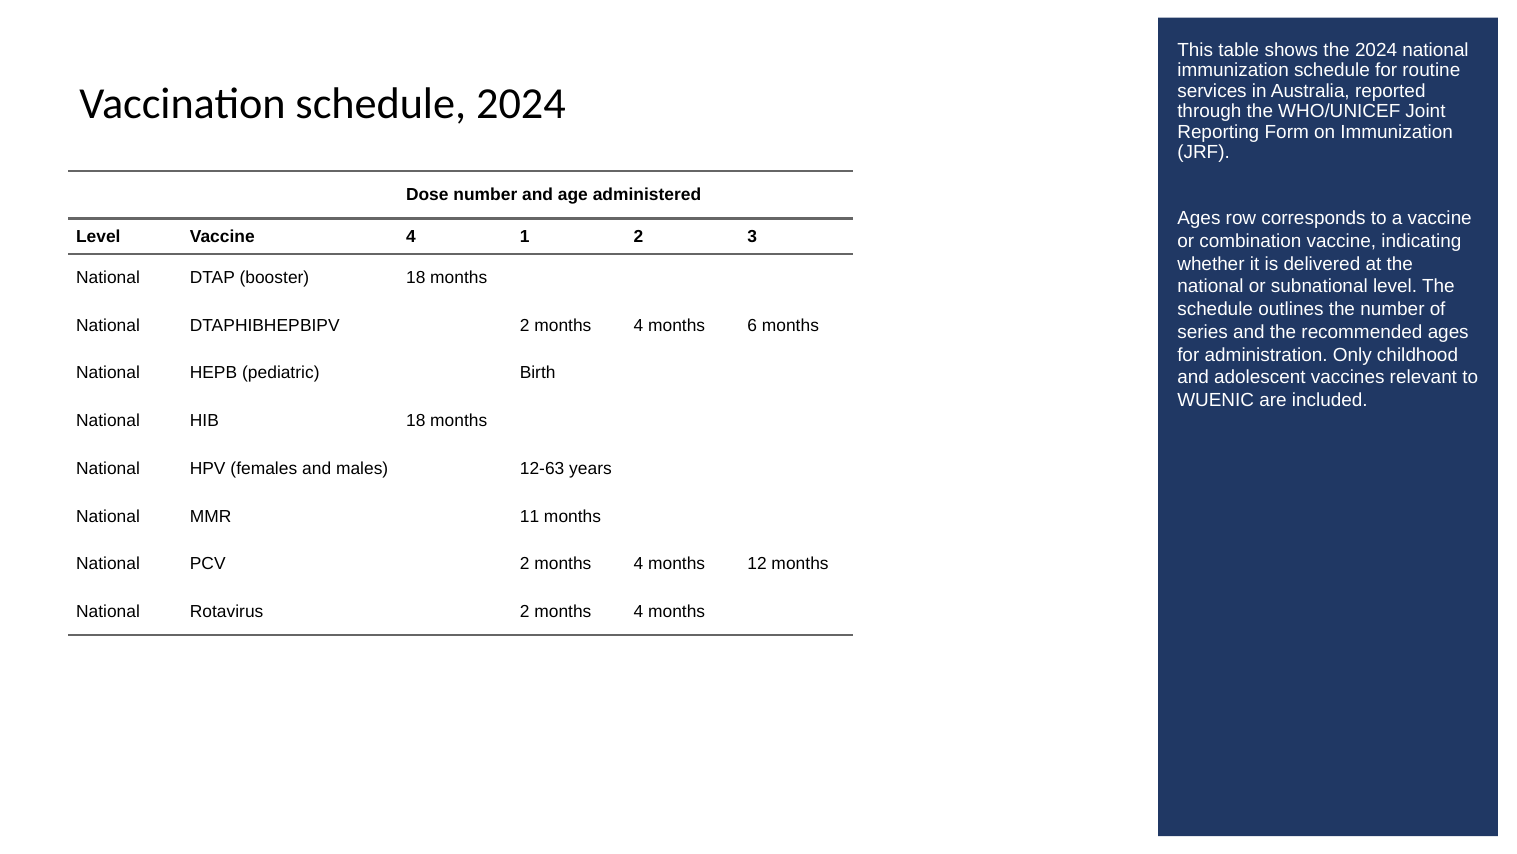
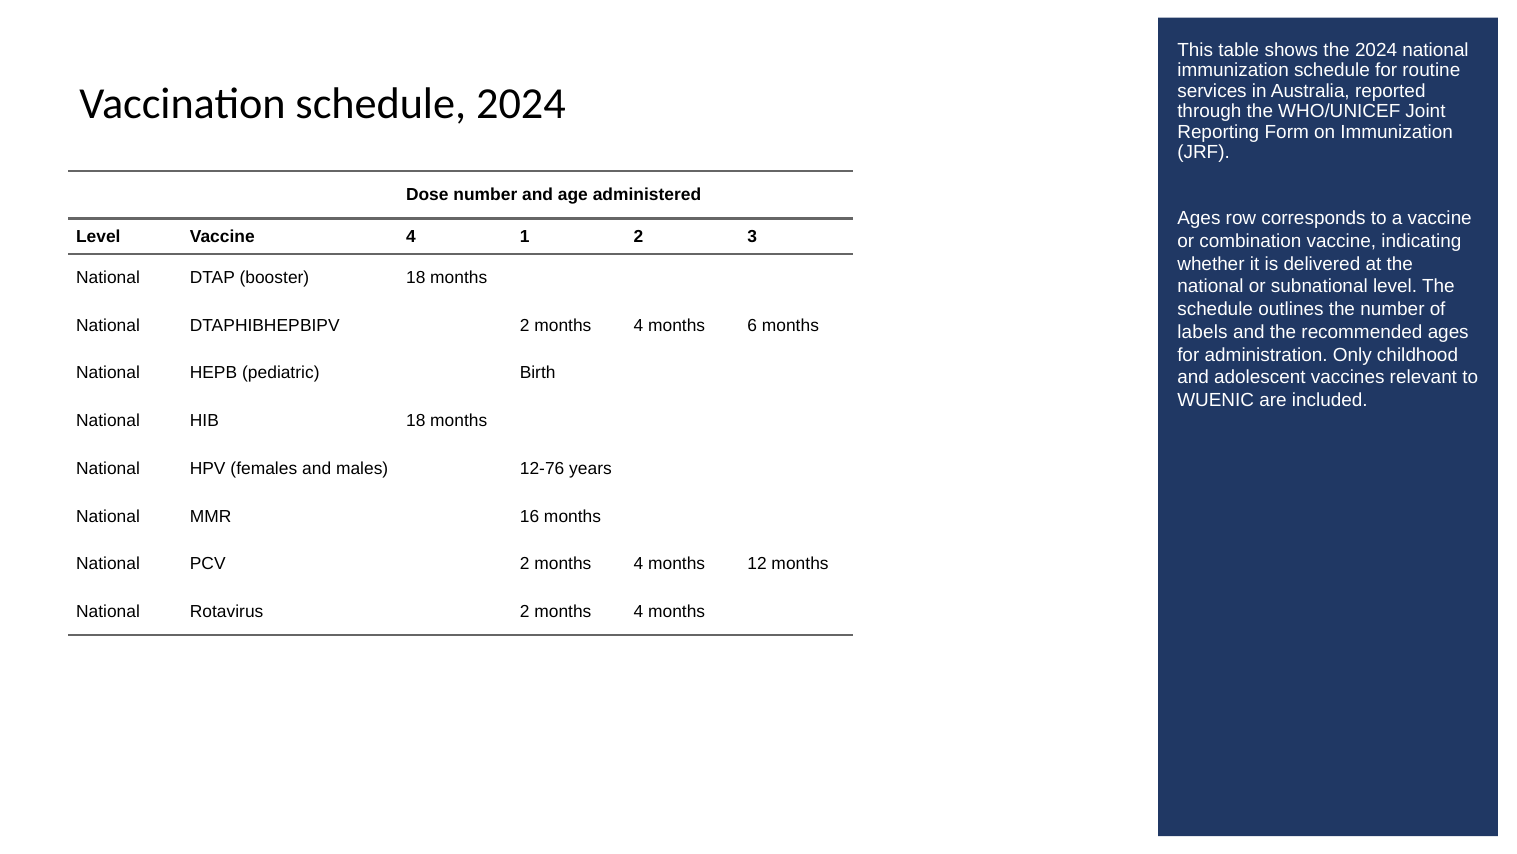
series: series -> labels (1202, 332)
12-63: 12-63 -> 12-76 (542, 468)
11: 11 -> 16 (530, 516)
